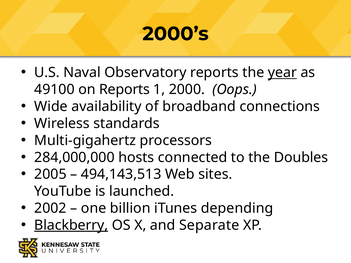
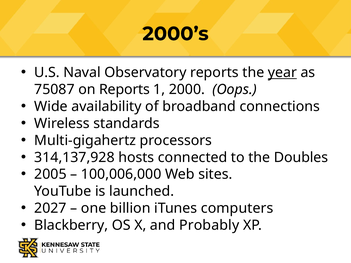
49100: 49100 -> 75087 (54, 90)
284,000,000: 284,000,000 -> 314,137,928 (74, 157)
494,143,513: 494,143,513 -> 100,006,000 (121, 174)
2002: 2002 -> 2027 (50, 208)
depending: depending -> computers (237, 208)
Blackberry underline: present -> none (71, 225)
Separate: Separate -> Probably (209, 225)
